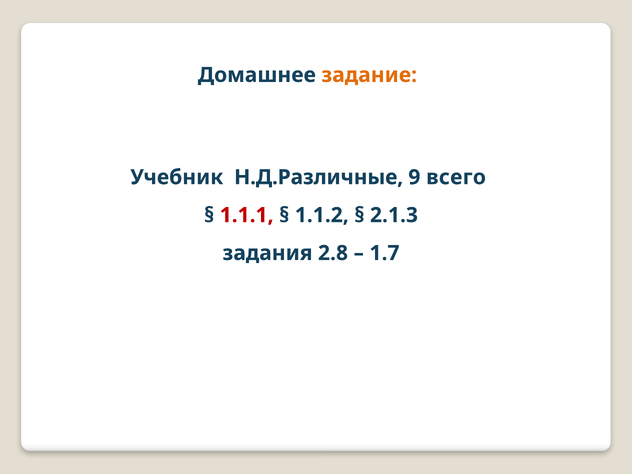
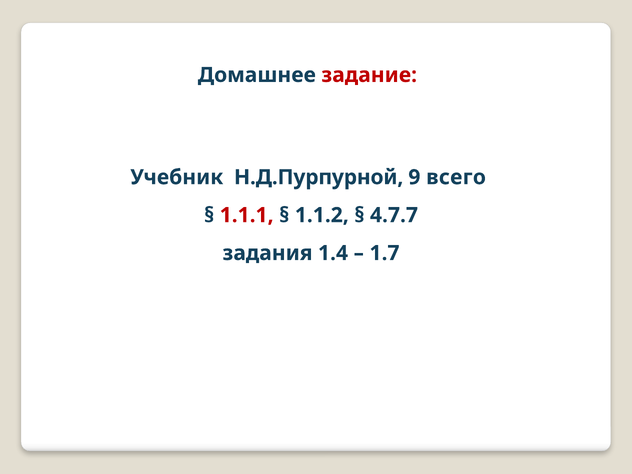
задание colour: orange -> red (369, 75)
Н.Д.Различные: Н.Д.Различные -> Н.Д.Пурпурной (319, 177)
2.1.3: 2.1.3 -> 4.7.7 (394, 215)
2.8: 2.8 -> 1.4 (333, 253)
